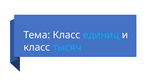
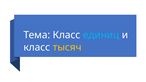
тысяч colour: light blue -> yellow (67, 47)
